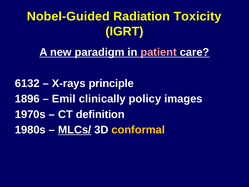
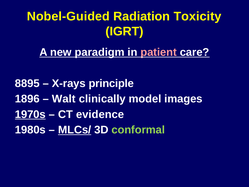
6132: 6132 -> 8895 (27, 83)
Emil: Emil -> Walt (64, 99)
policy: policy -> model (145, 99)
1970s underline: none -> present (30, 114)
definition: definition -> evidence (100, 114)
conformal colour: yellow -> light green (138, 130)
